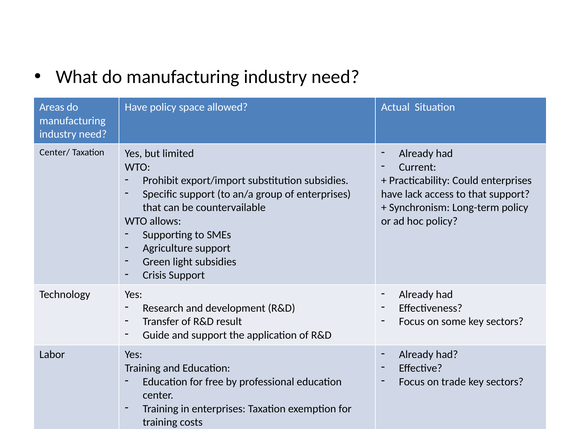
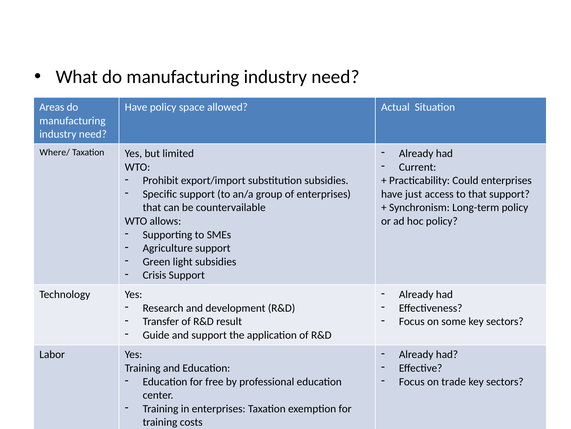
Center/: Center/ -> Where/ (55, 152)
lack: lack -> just (414, 194)
